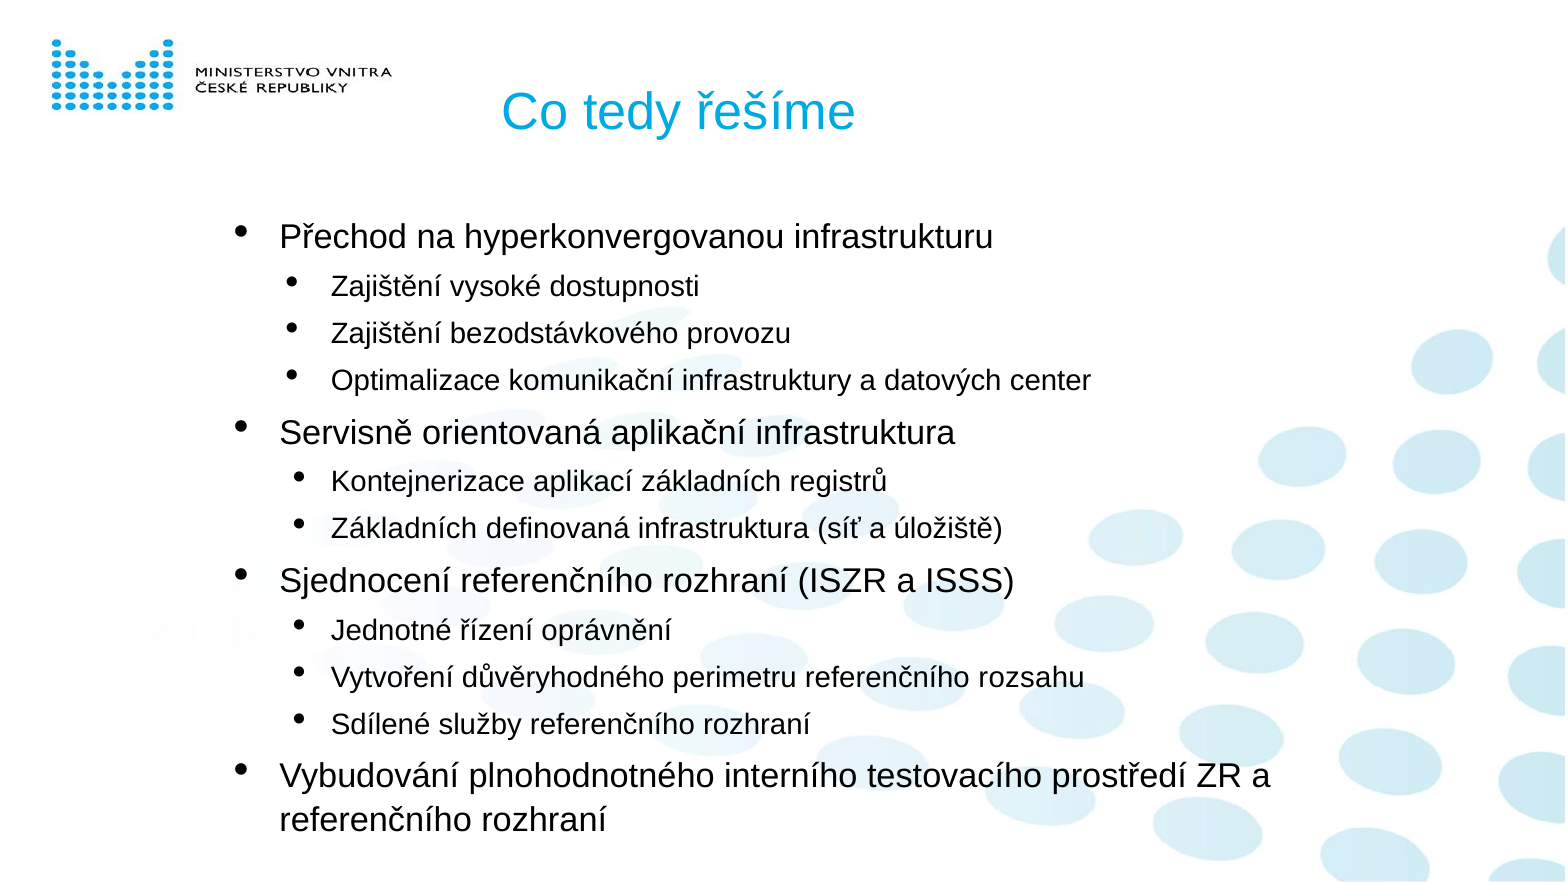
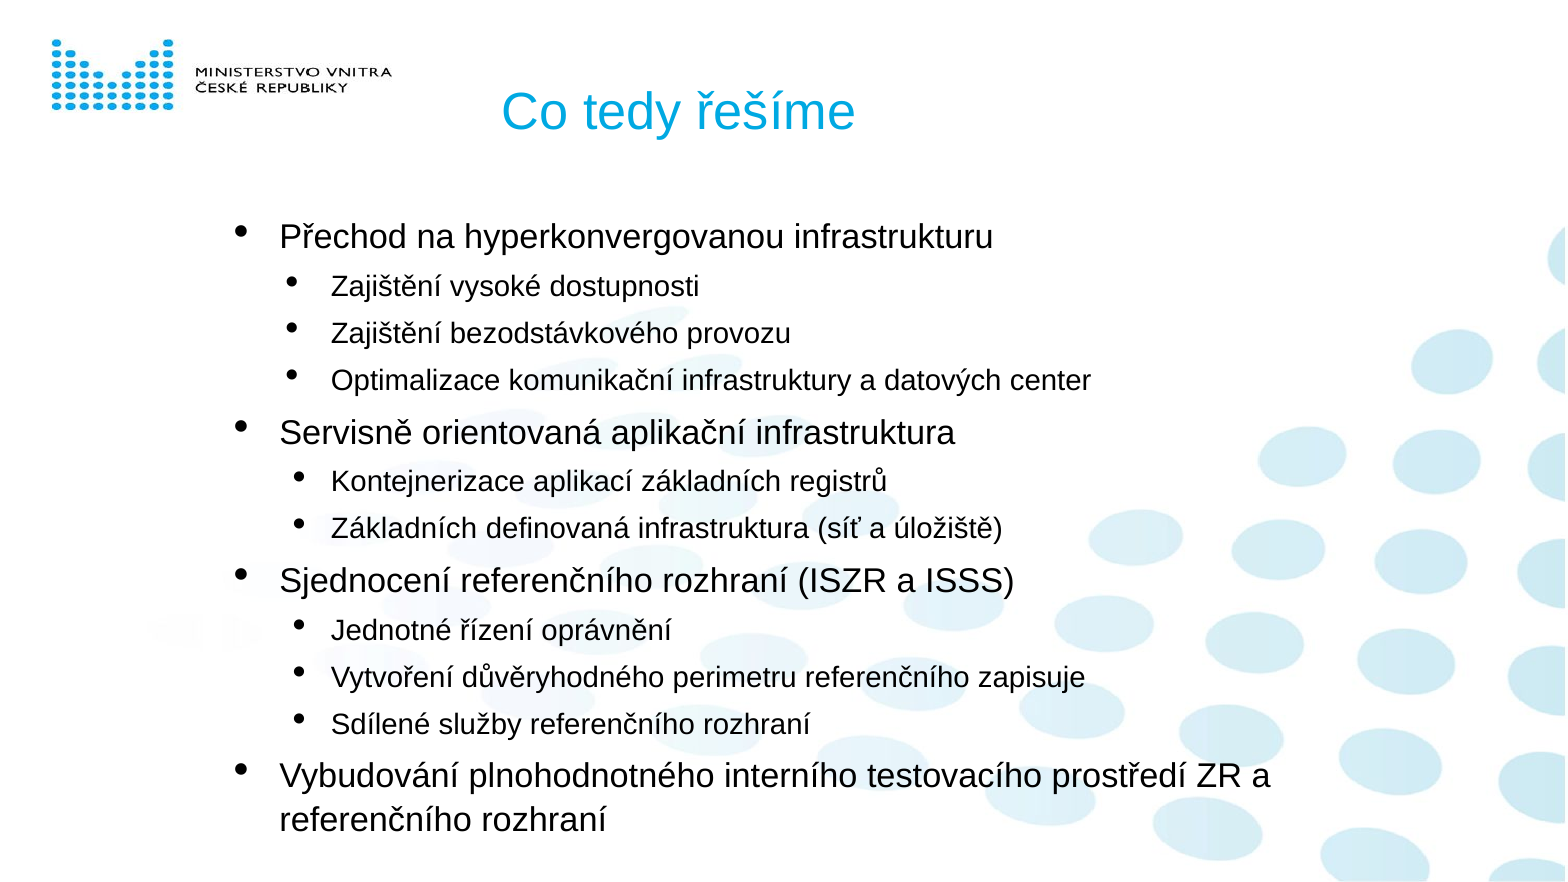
rozsahu: rozsahu -> zapisuje (1032, 677)
